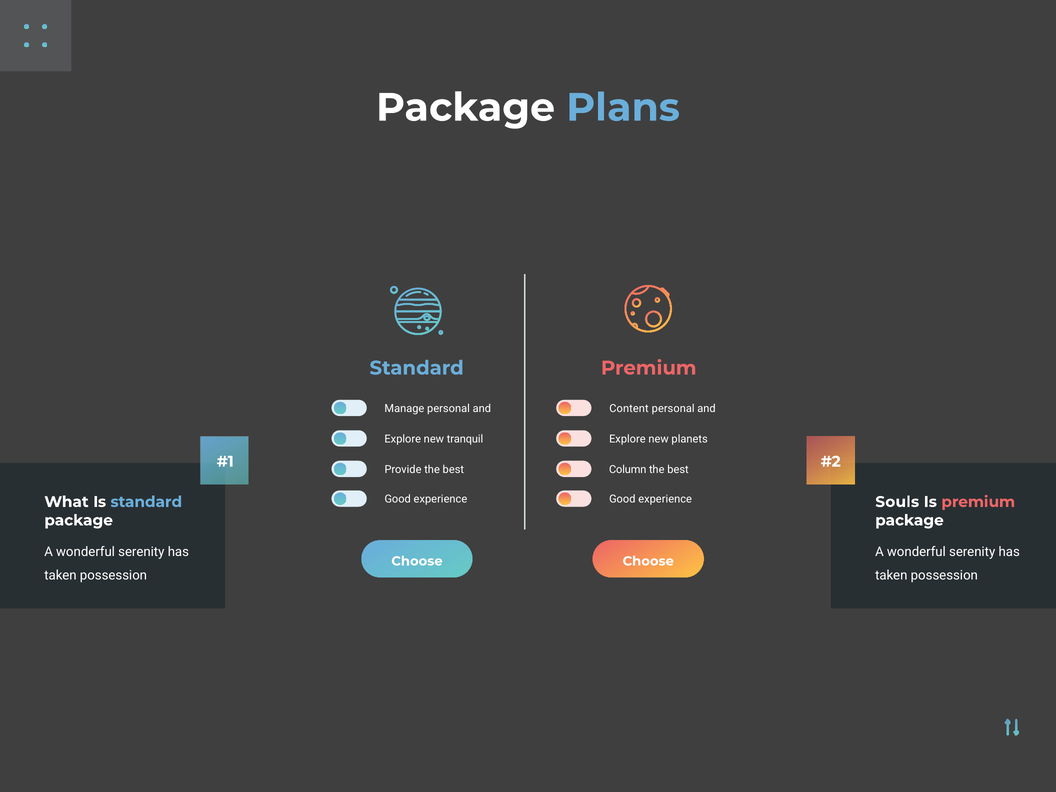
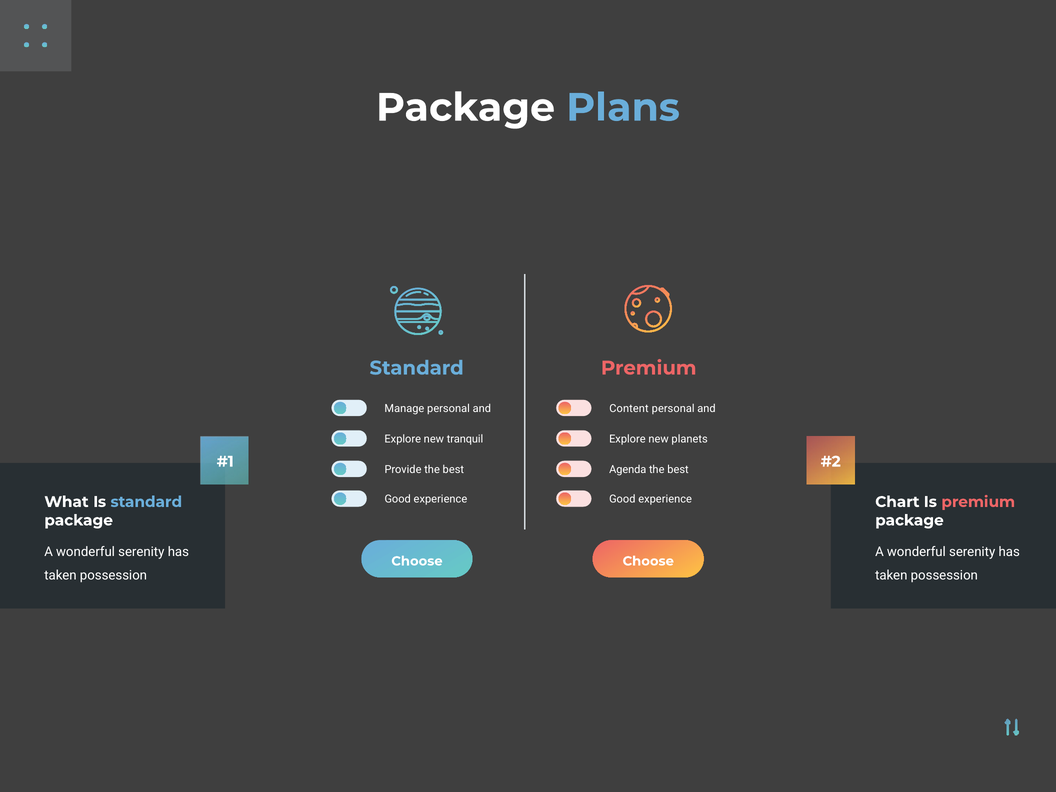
Column: Column -> Agenda (628, 469)
Souls: Souls -> Chart (897, 502)
